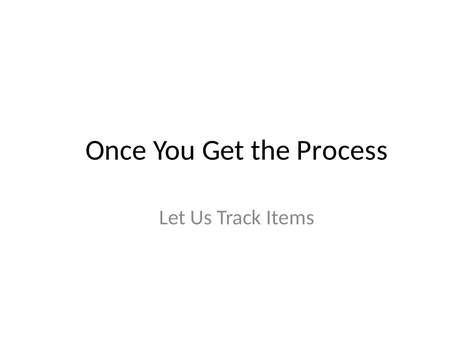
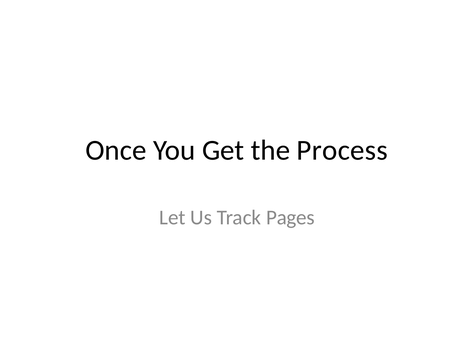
Items: Items -> Pages (290, 218)
